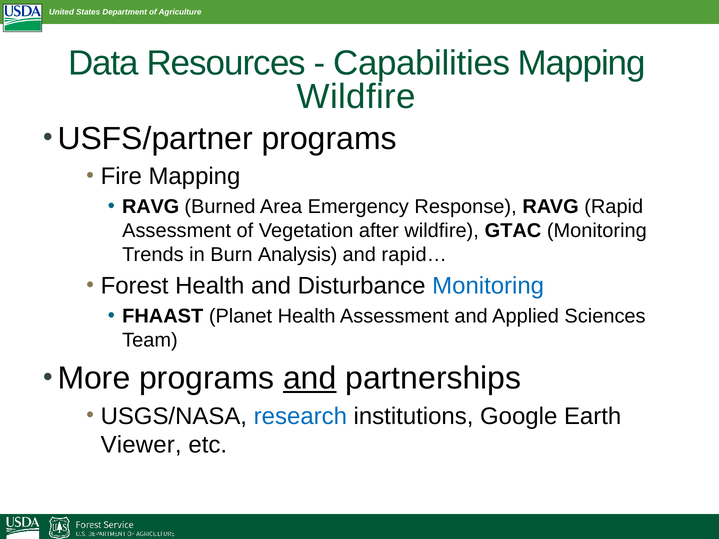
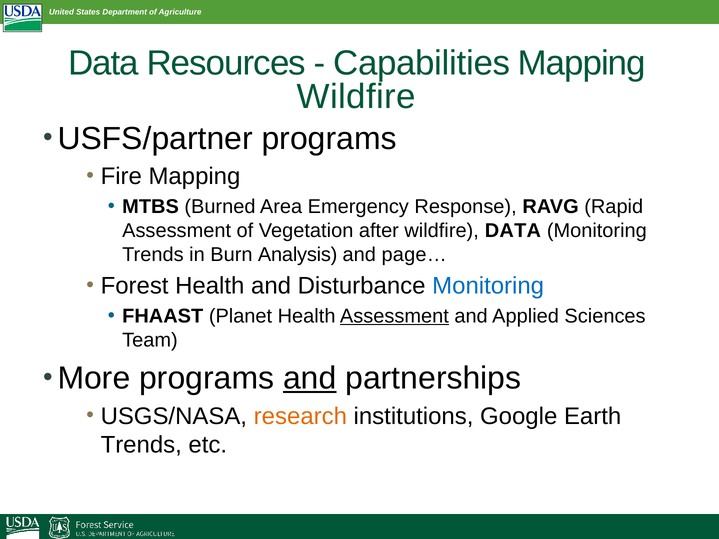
RAVG: RAVG -> MTBS (151, 207)
wildfire GTAC: GTAC -> DATA (513, 231)
rapid…: rapid… -> page… (414, 255)
Assessment underline: none -> present (394, 316)
research colour: blue -> orange (300, 416)
Viewer: Viewer -> Trends (141, 445)
